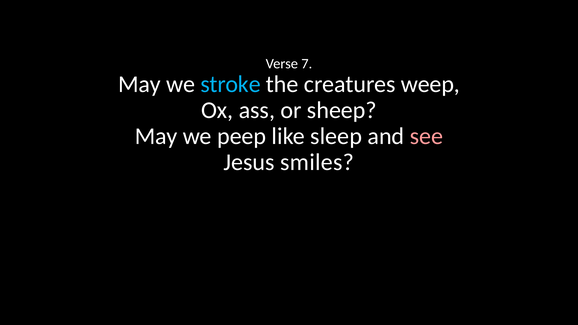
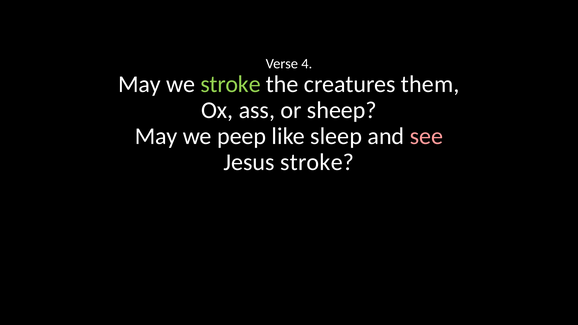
7: 7 -> 4 (307, 64)
stroke colour: light blue -> light green (231, 84)
weep: weep -> them (430, 84)
Jesus smiles: smiles -> stroke (317, 162)
